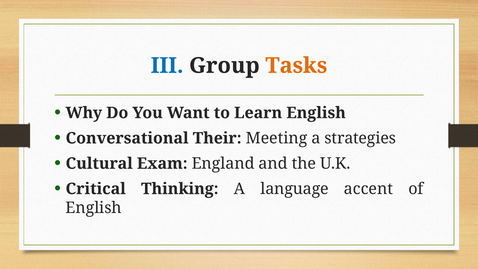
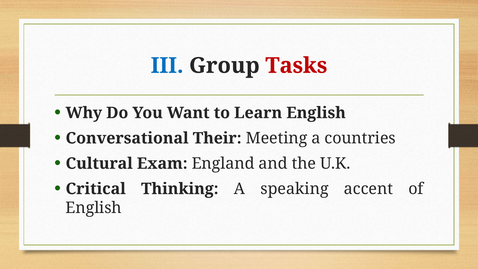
Tasks colour: orange -> red (296, 66)
strategies: strategies -> countries (360, 138)
language: language -> speaking (295, 189)
